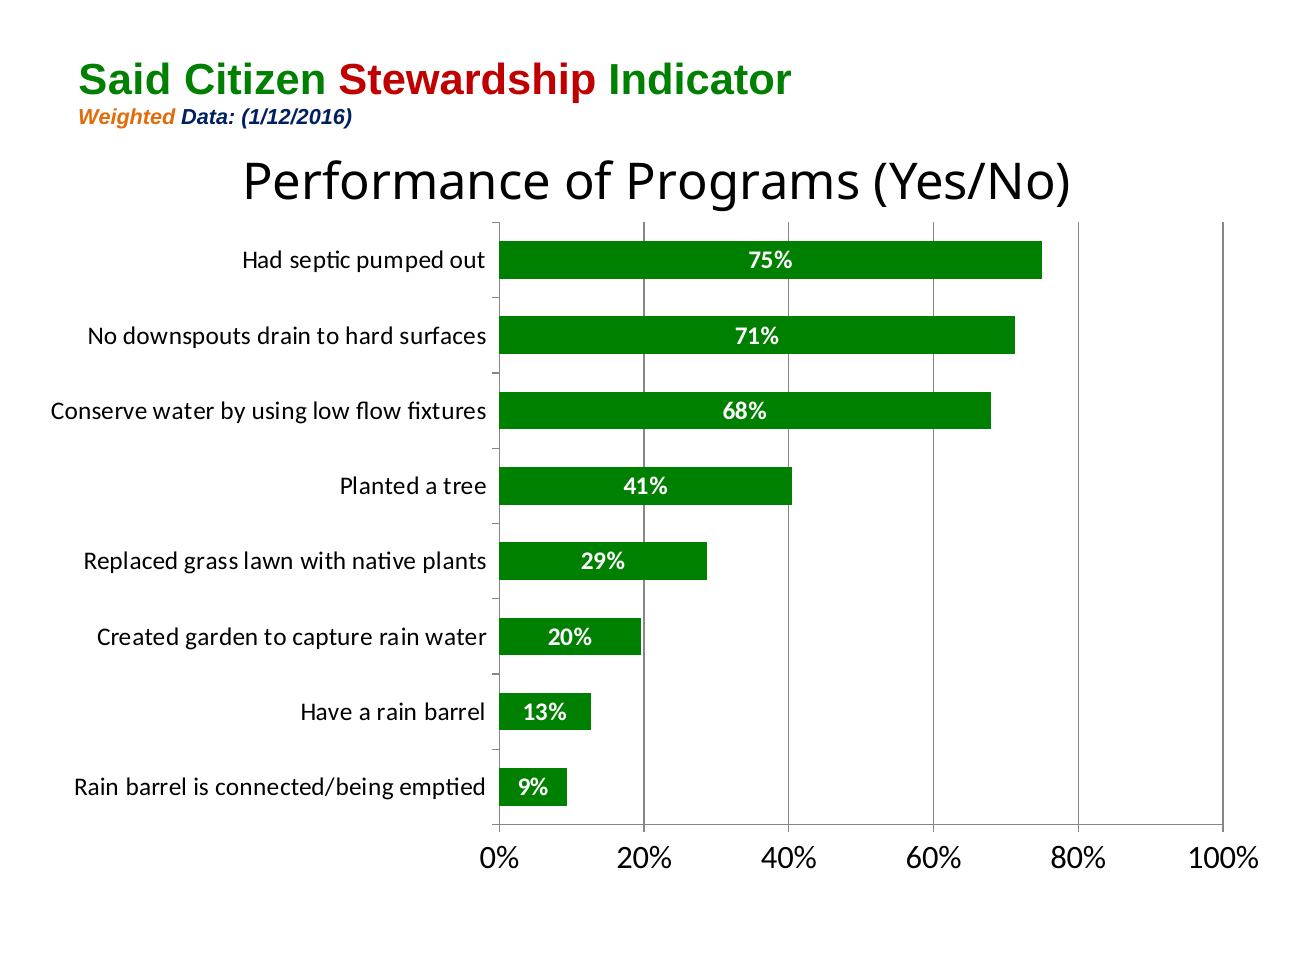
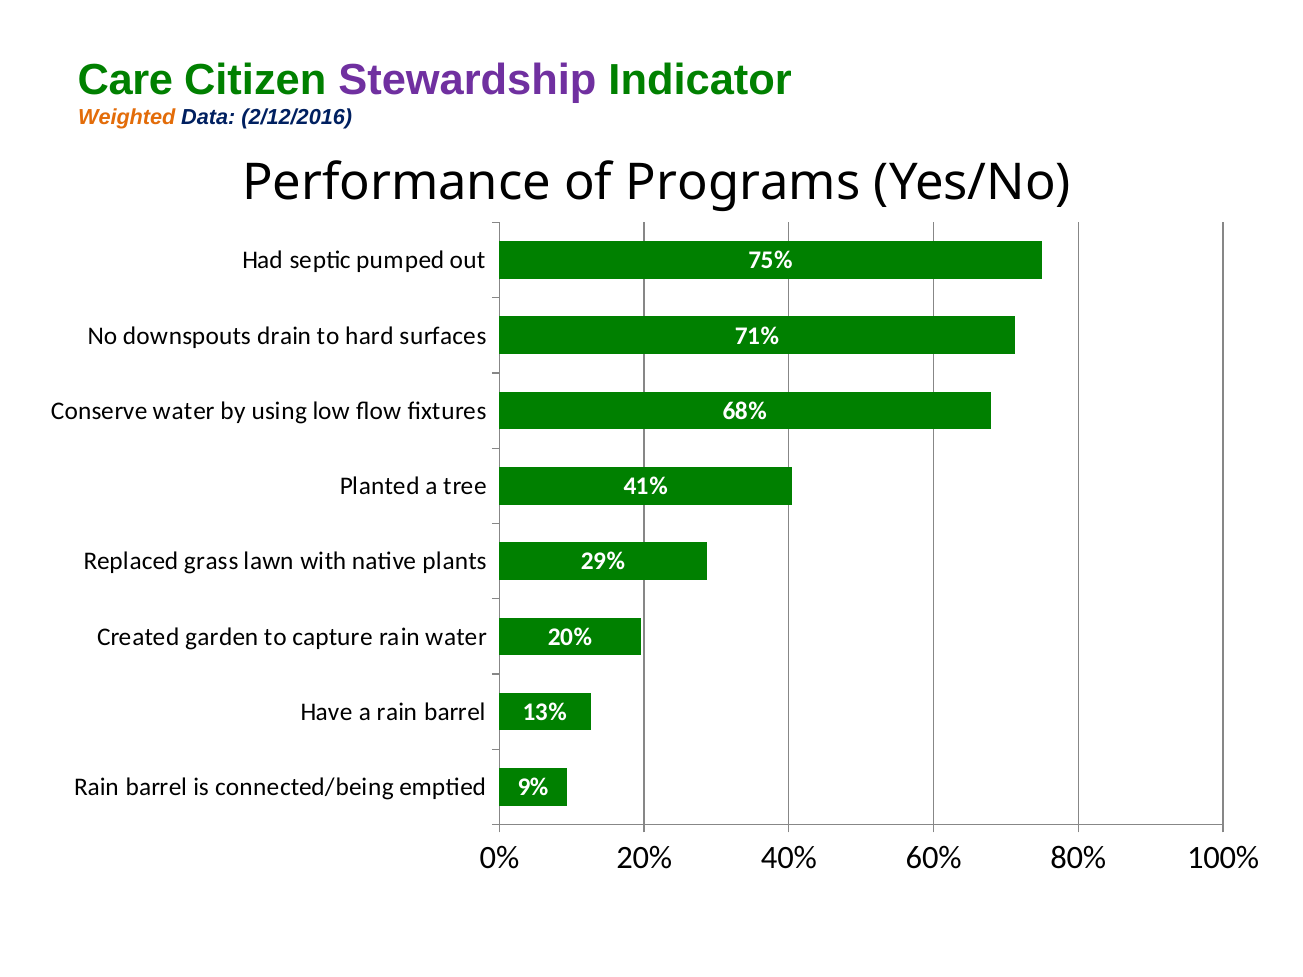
Said: Said -> Care (125, 80)
Stewardship colour: red -> purple (467, 80)
1/12/2016: 1/12/2016 -> 2/12/2016 (297, 118)
